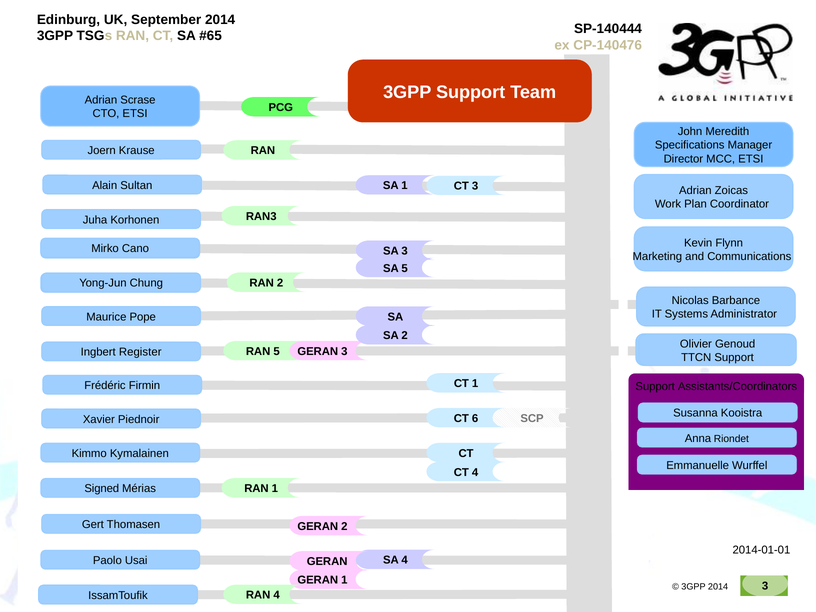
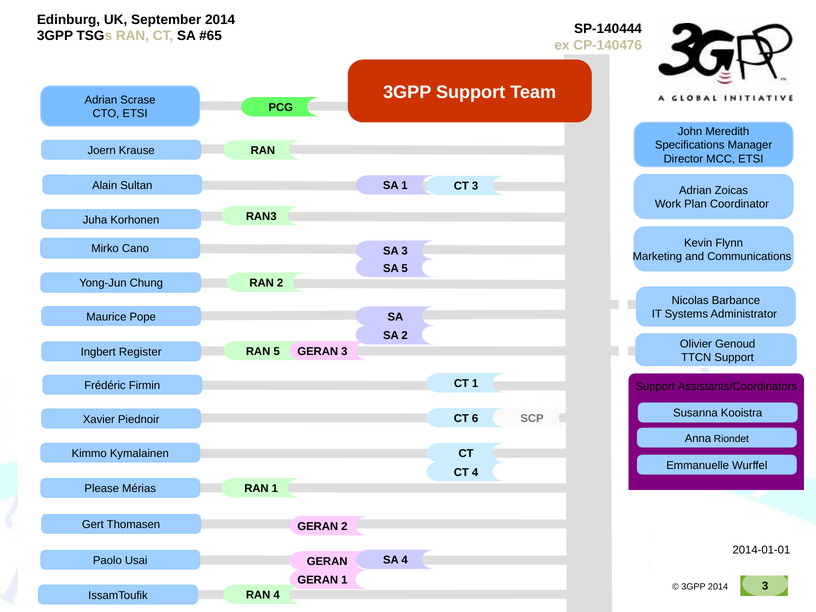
Signed: Signed -> Please (102, 489)
